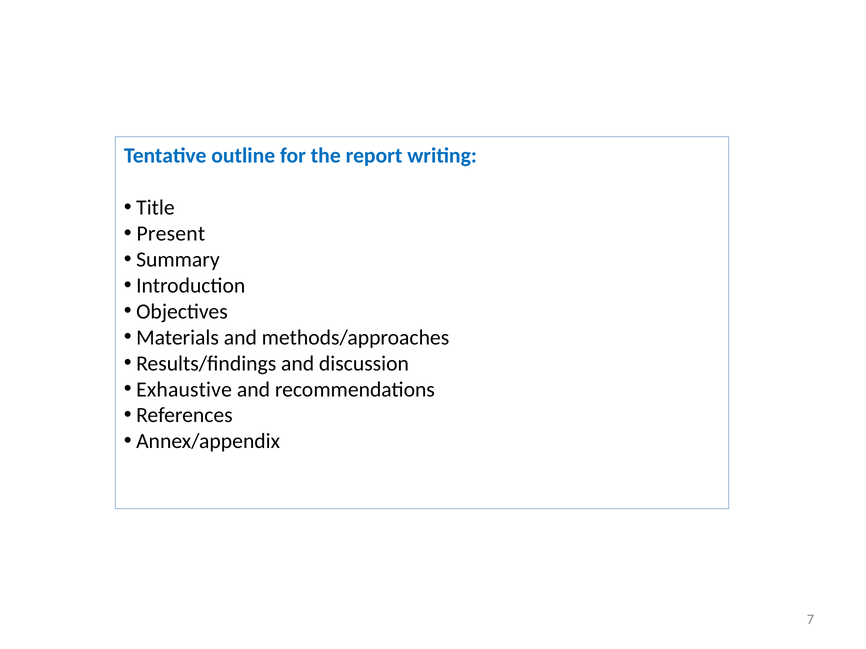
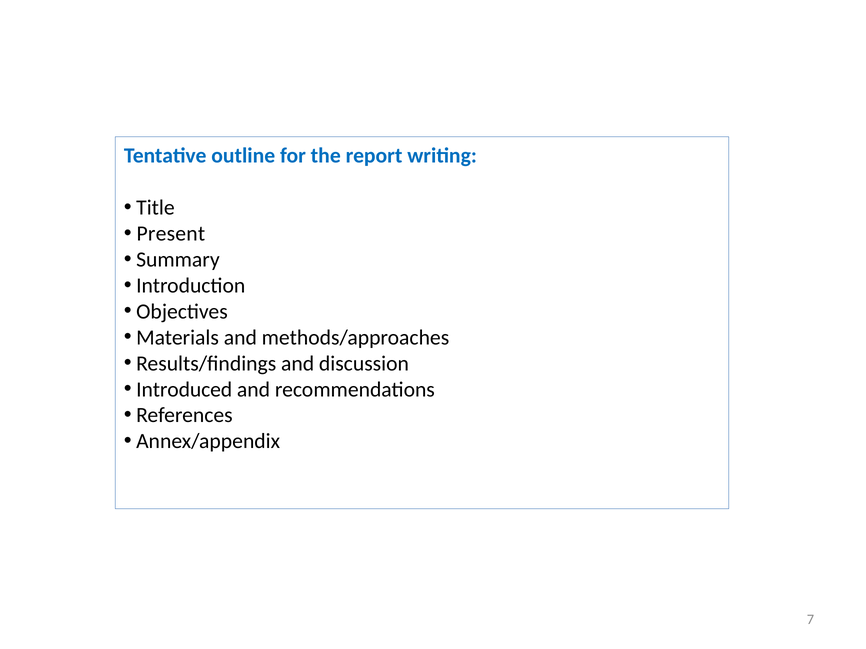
Exhaustive: Exhaustive -> Introduced (184, 390)
